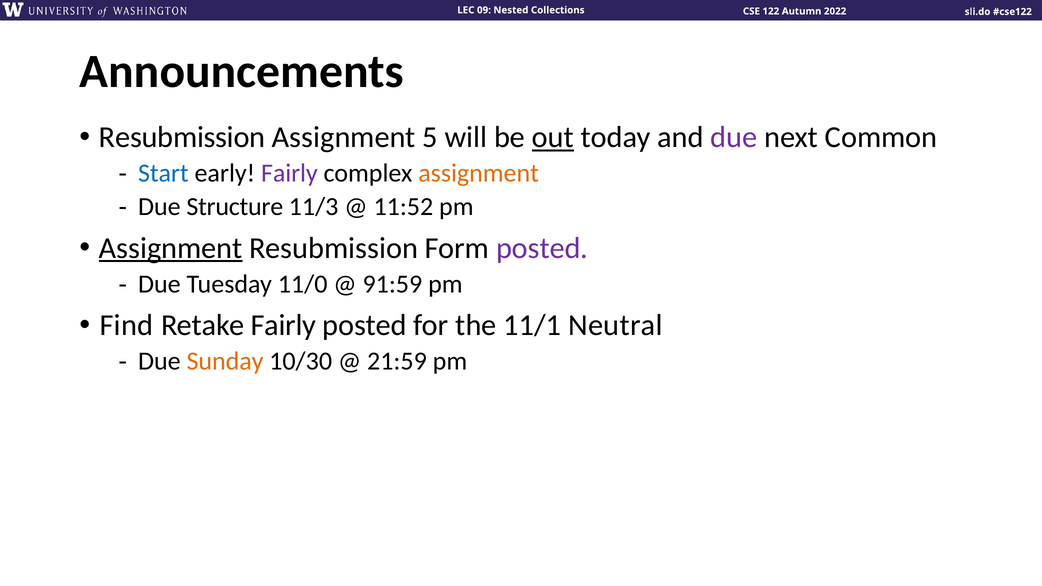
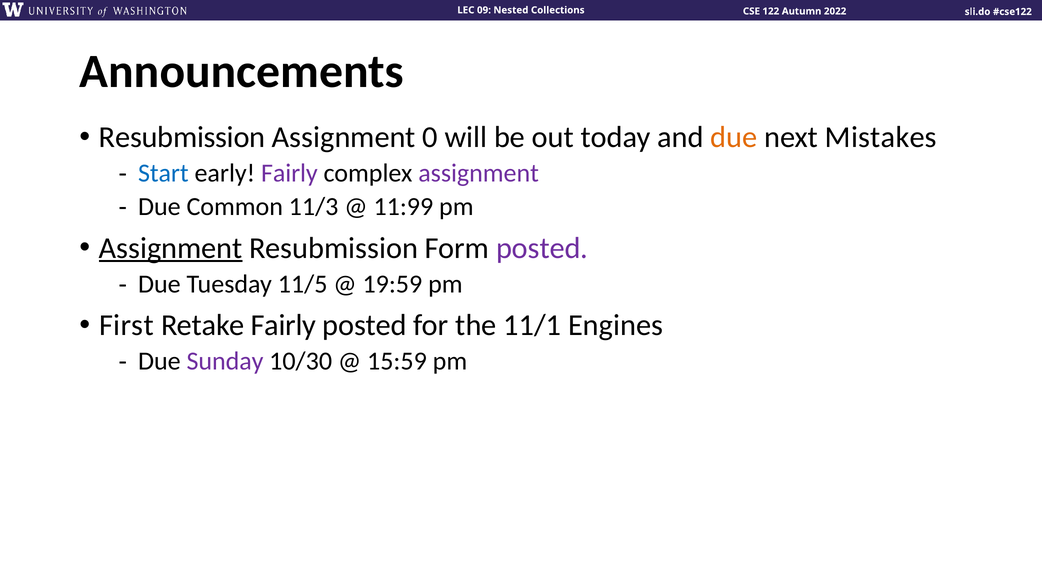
5: 5 -> 0 (430, 137)
out underline: present -> none (553, 137)
due colour: purple -> orange (734, 137)
Common: Common -> Mistakes (881, 137)
assignment colour: orange -> purple (479, 173)
Structure: Structure -> Common (235, 207)
11:52: 11:52 -> 11:99 (403, 207)
11/0: 11/0 -> 11/5 (303, 284)
91:59: 91:59 -> 19:59 (392, 284)
Find: Find -> First (126, 325)
Neutral: Neutral -> Engines (616, 325)
Sunday colour: orange -> purple (225, 361)
21:59: 21:59 -> 15:59 (397, 361)
